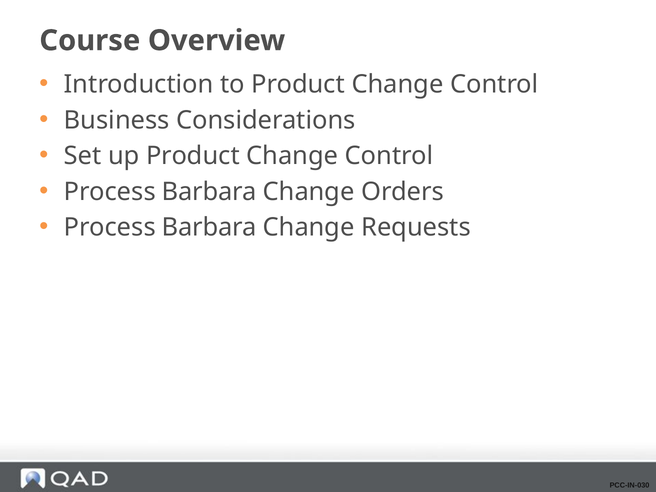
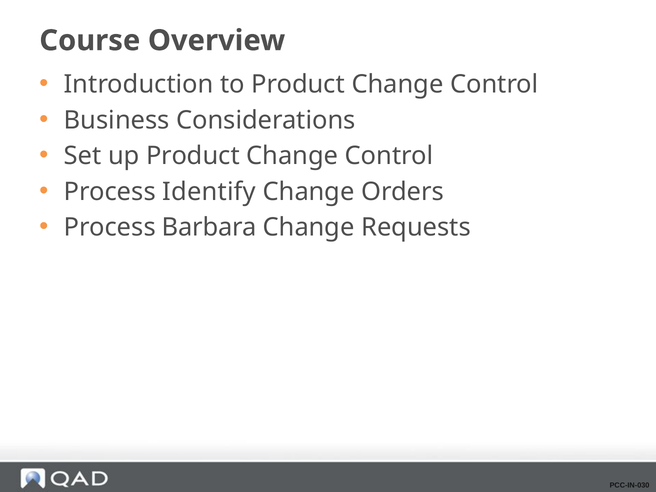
Barbara: Barbara -> Identify (209, 192)
